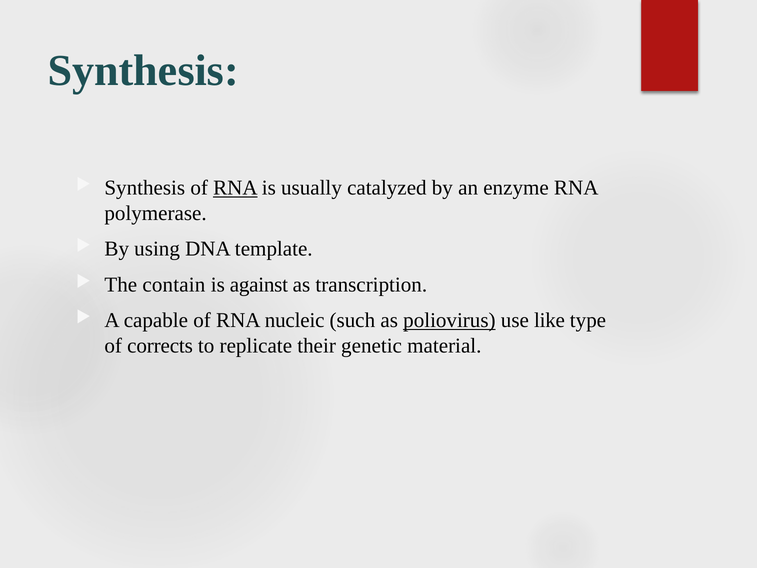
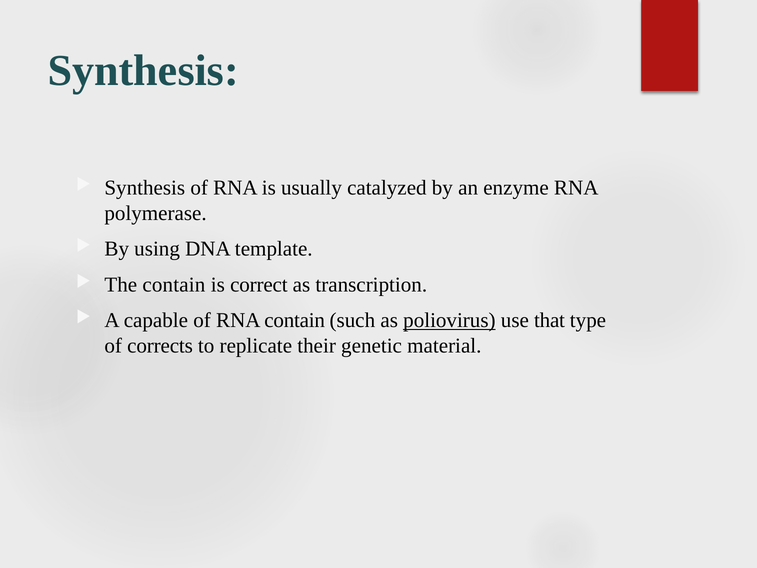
RNA underline: present -> none (235, 188)
against: against -> correct (259, 285)
RNA nucleic: nucleic -> contain (295, 320)
like: like -> that (550, 320)
